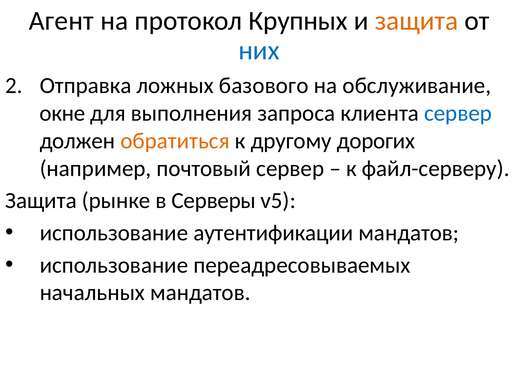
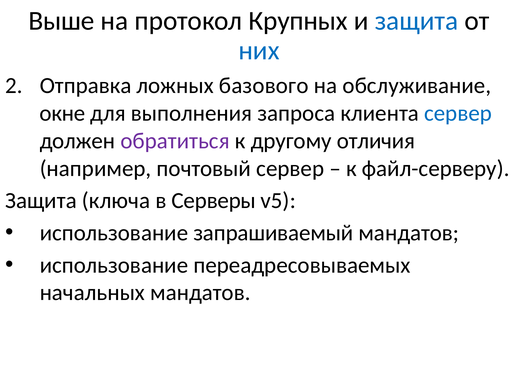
Агент: Агент -> Выше (62, 21)
защита colour: orange -> blue (417, 21)
обратиться colour: orange -> purple (175, 141)
дорогих: дорогих -> отличия (376, 141)
рынке: рынке -> ключа (116, 201)
аутентификации: аутентификации -> запрашиваемый (273, 233)
